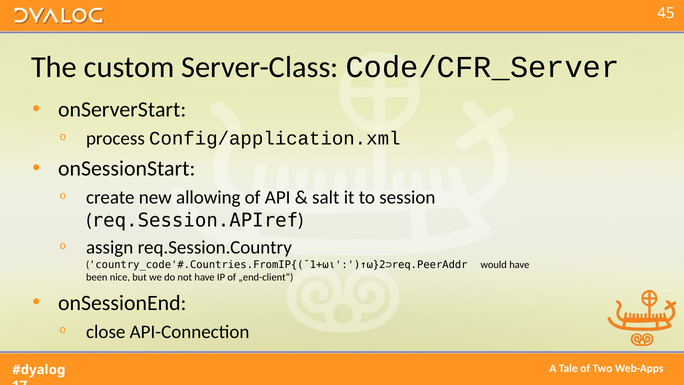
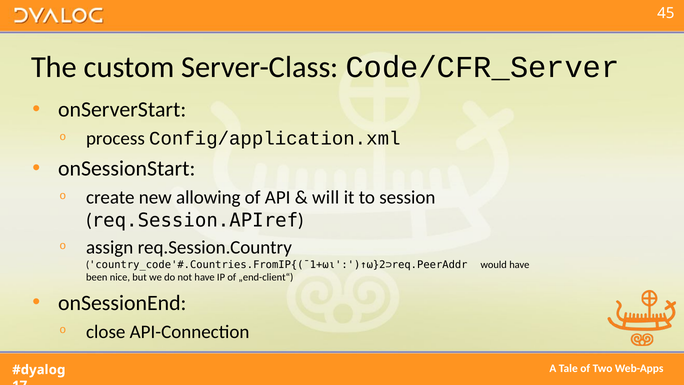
salt: salt -> will (326, 197)
